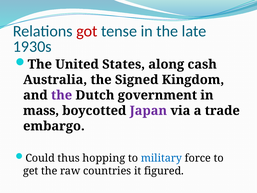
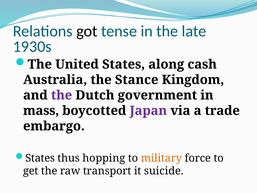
got colour: red -> black (87, 31)
Signed: Signed -> Stance (137, 80)
Could: Could -> States (40, 158)
military colour: blue -> orange (161, 158)
countries: countries -> transport (107, 171)
figured: figured -> suicide (164, 171)
